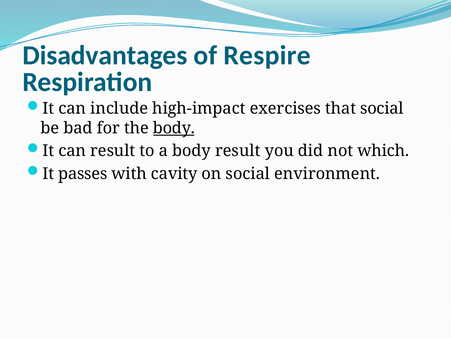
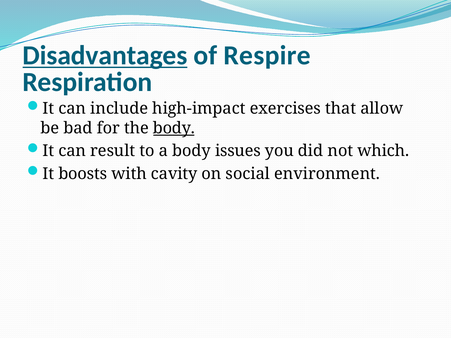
Disadvantages underline: none -> present (105, 56)
that social: social -> allow (382, 109)
body result: result -> issues (238, 151)
passes: passes -> boosts (83, 174)
